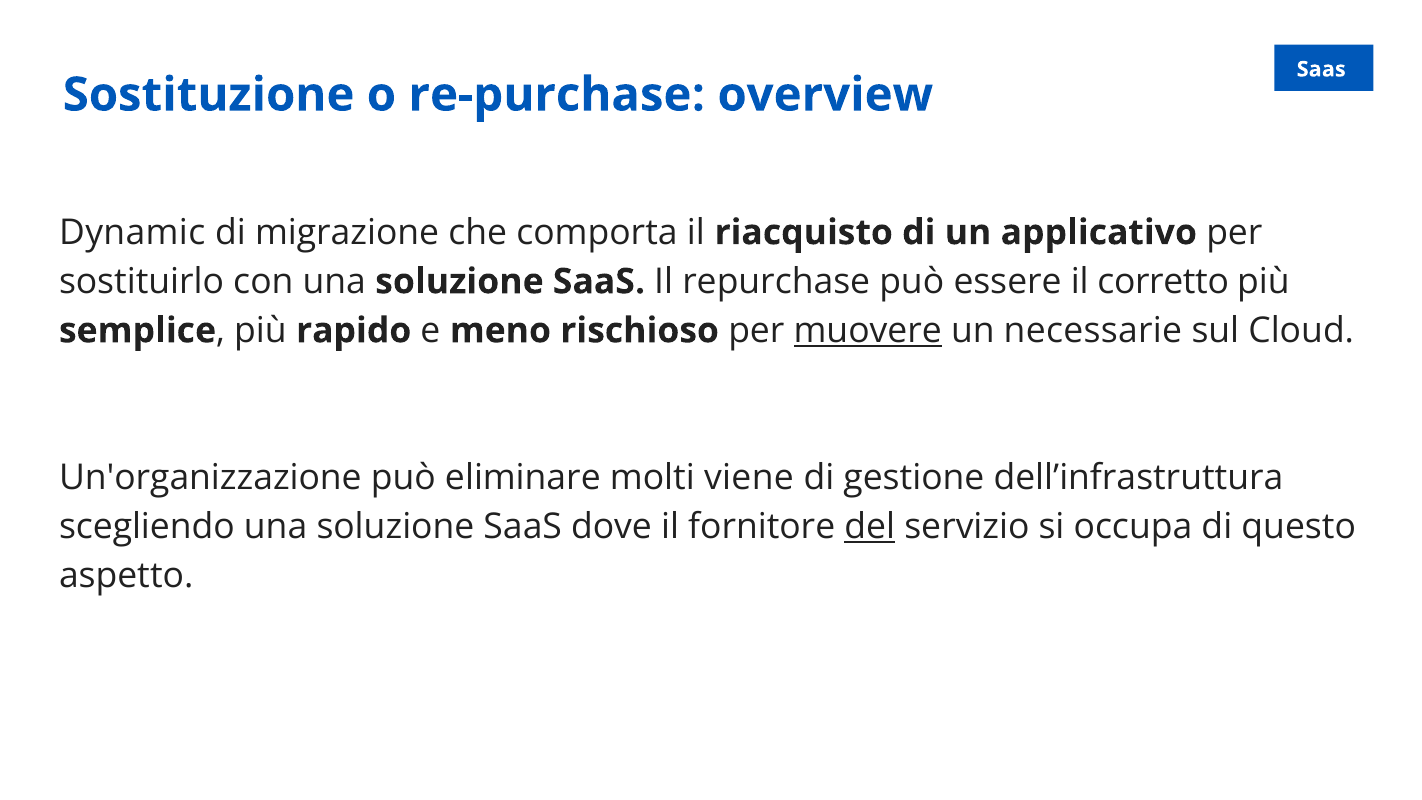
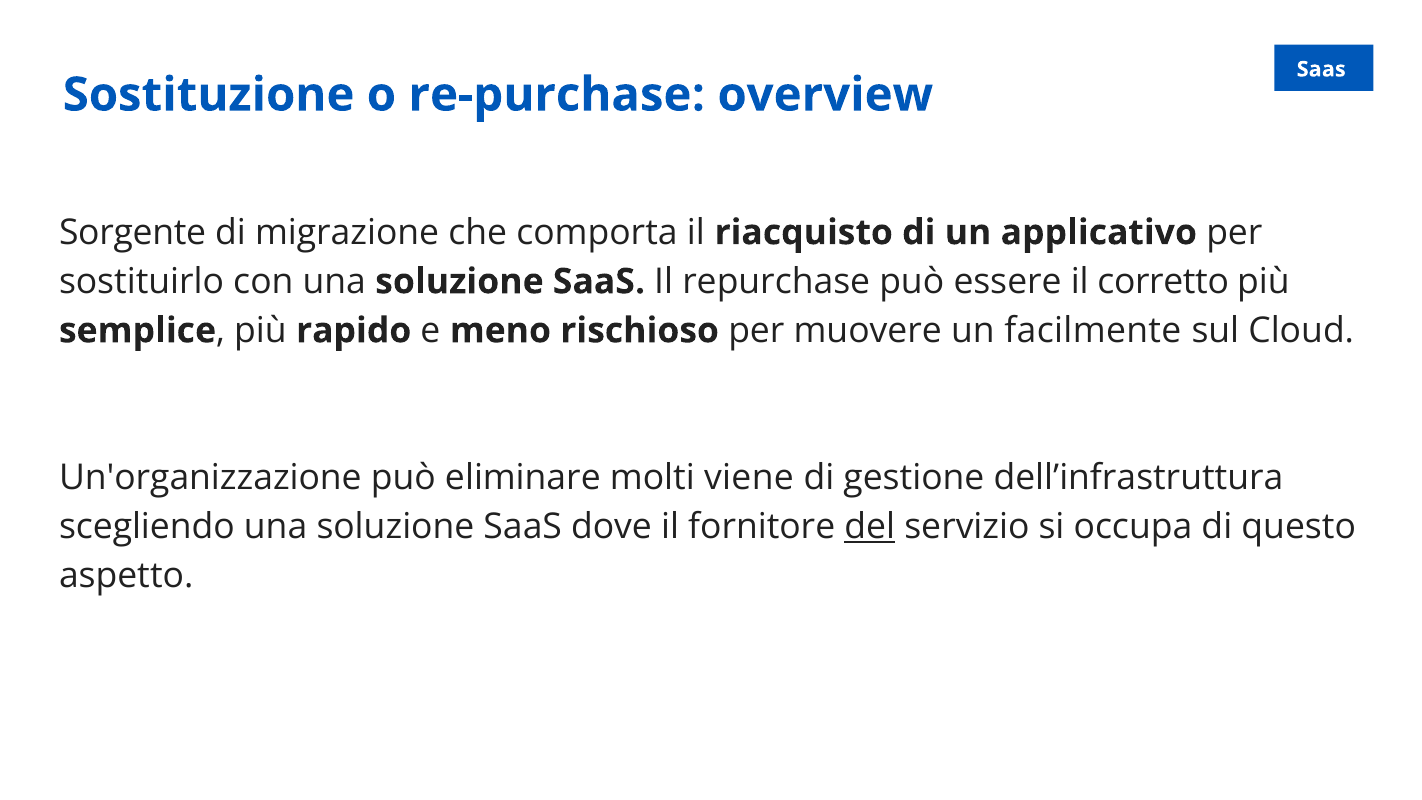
Dynamic: Dynamic -> Sorgente (133, 232)
muovere underline: present -> none (868, 331)
necessarie: necessarie -> facilmente (1093, 331)
